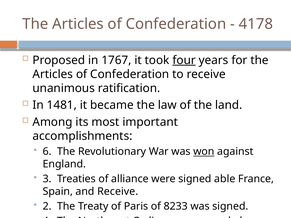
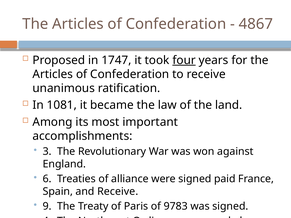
4178: 4178 -> 4867 (256, 24)
1767: 1767 -> 1747 (116, 60)
1481: 1481 -> 1081 (62, 105)
6: 6 -> 3 (47, 152)
won underline: present -> none (204, 152)
3: 3 -> 6 (47, 179)
able: able -> paid (225, 179)
2: 2 -> 9 (47, 207)
8233: 8233 -> 9783 (176, 207)
